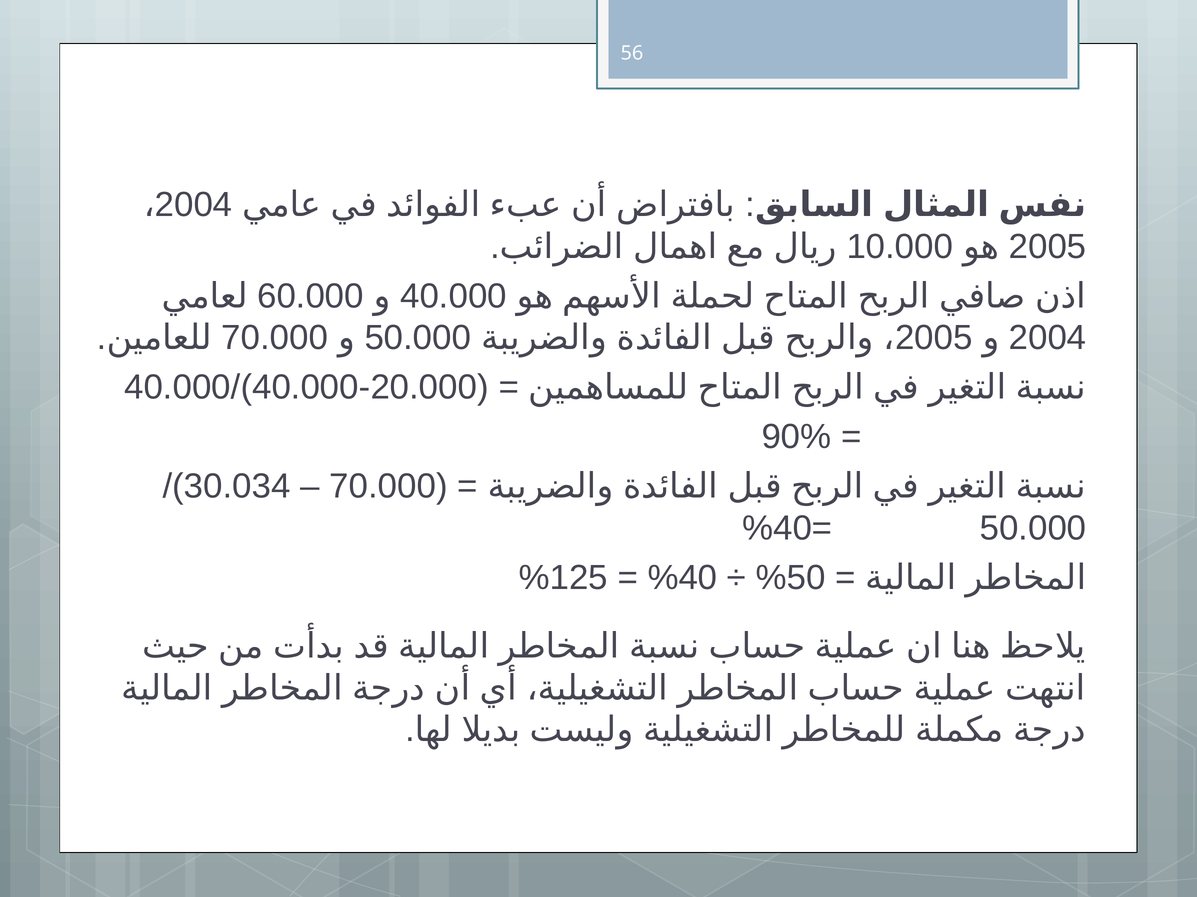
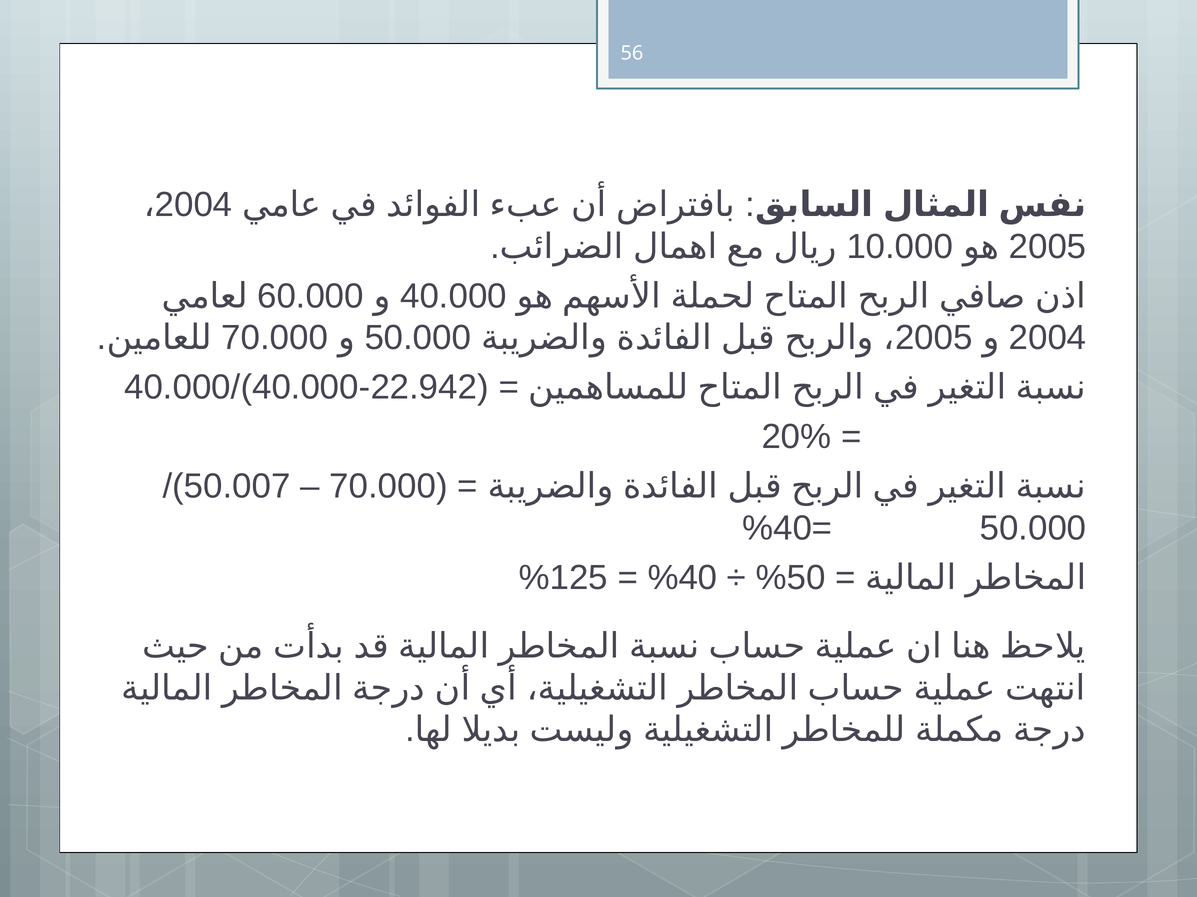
20.000: 20.000 -> 22.942 (424, 388)
90%: 90% -> 20% (796, 437)
30.034: 30.034 -> 50.007 (237, 487)
